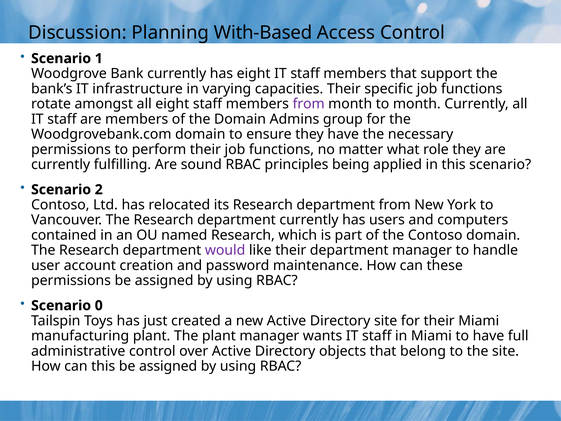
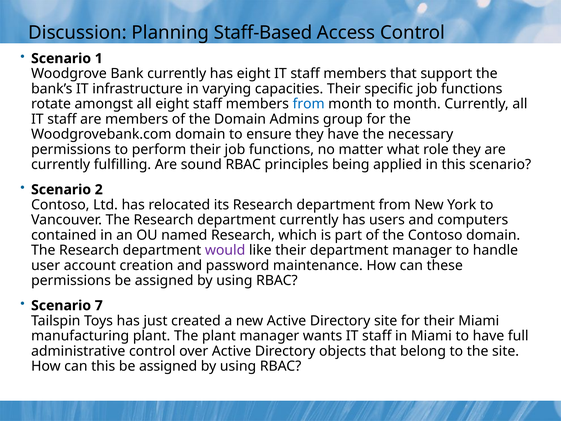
With-Based: With-Based -> Staff-Based (263, 33)
from colour: purple -> blue (309, 104)
0: 0 -> 7 (99, 305)
